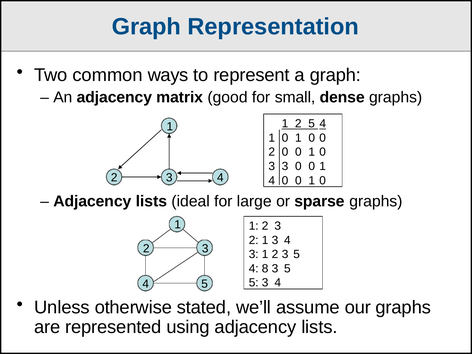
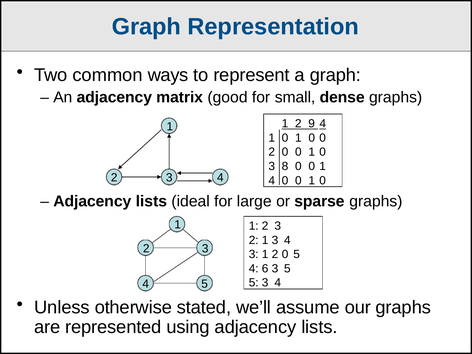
2 5: 5 -> 9 (312, 124)
3 3: 3 -> 8 (285, 166)
3 1 2 3: 3 -> 0 (285, 254)
8: 8 -> 6 (265, 269)
